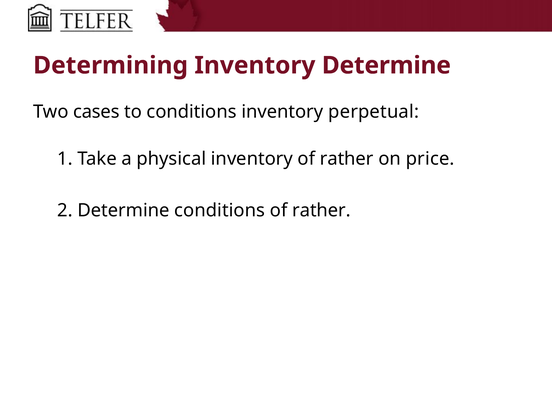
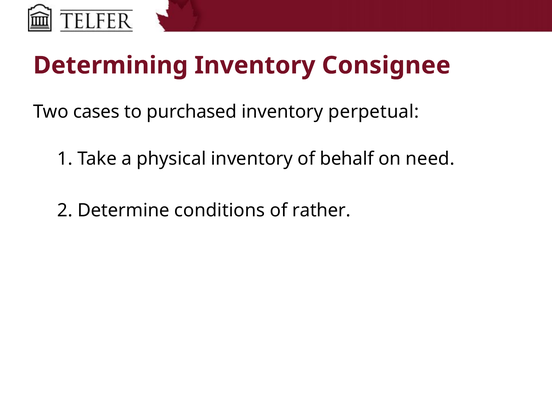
Inventory Determine: Determine -> Consignee (386, 65)
to conditions: conditions -> purchased (192, 112)
inventory of rather: rather -> behalf (347, 159)
price: price -> need (430, 159)
